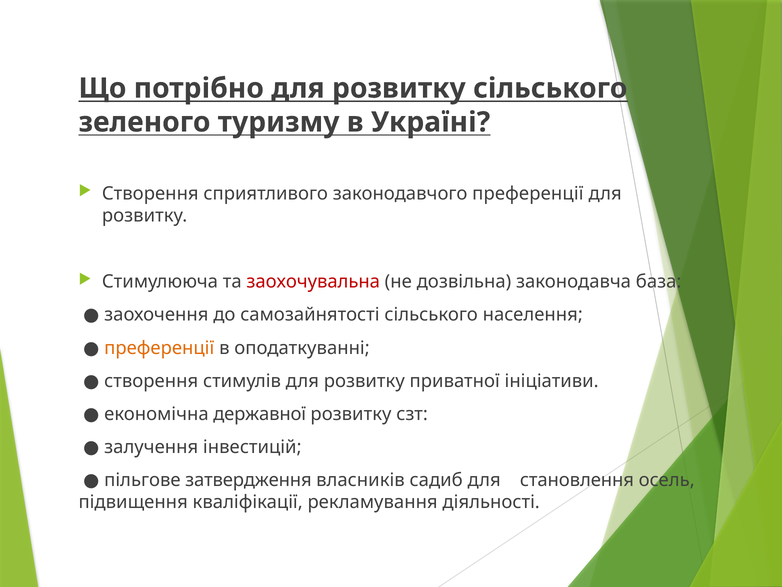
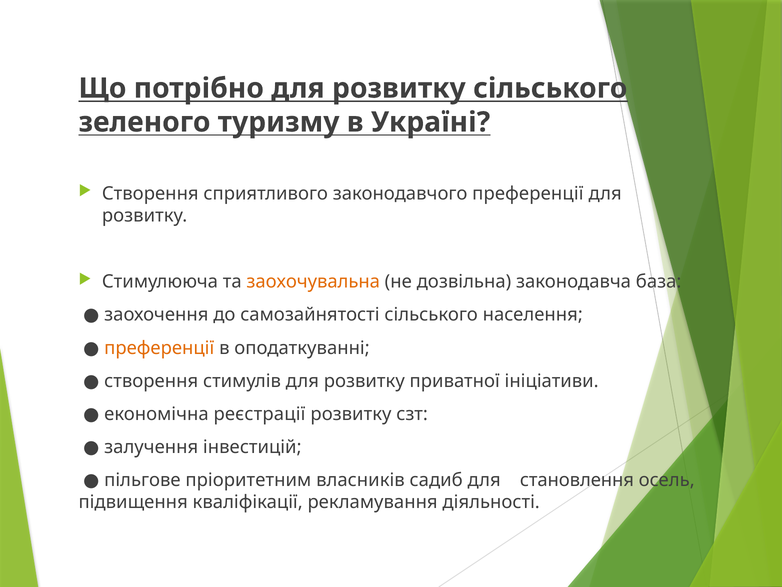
заохочувальна colour: red -> orange (313, 282)
державної: державної -> реєстрації (259, 414)
затвердження: затвердження -> пріоритетним (248, 480)
